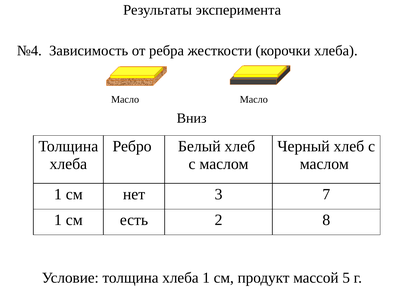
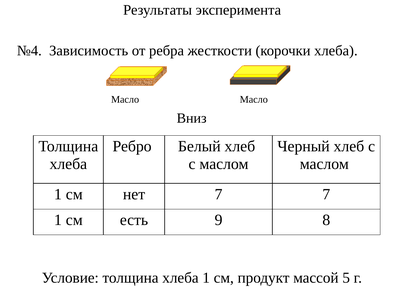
нет 3: 3 -> 7 (219, 194)
2: 2 -> 9 (219, 220)
